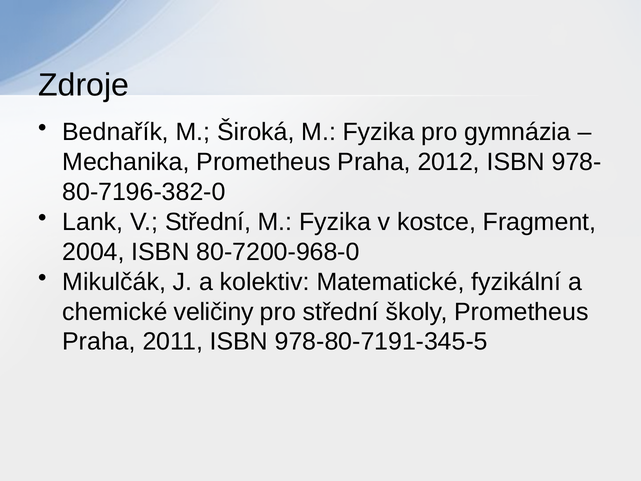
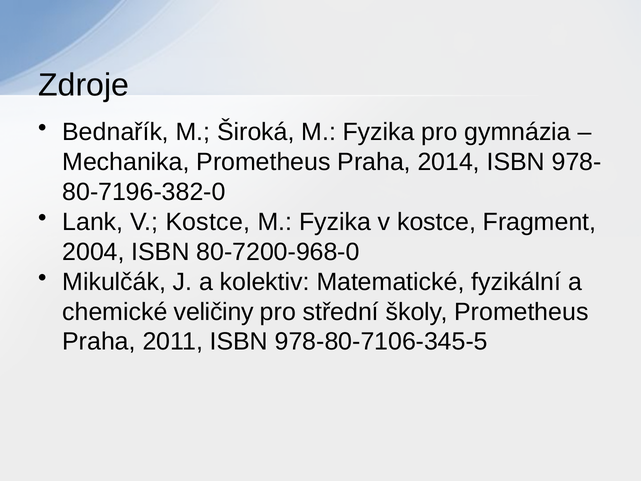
2012: 2012 -> 2014 (449, 162)
Lank V Střední: Střední -> Kostce (208, 222)
978-80-7191-345-5: 978-80-7191-345-5 -> 978-80-7106-345-5 (381, 342)
